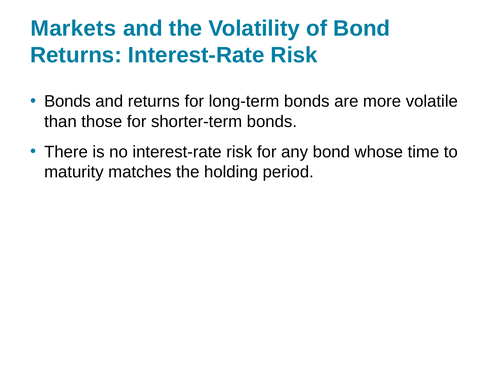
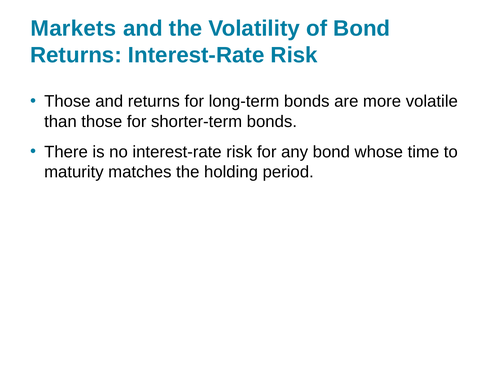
Bonds: Bonds -> Those (67, 102)
